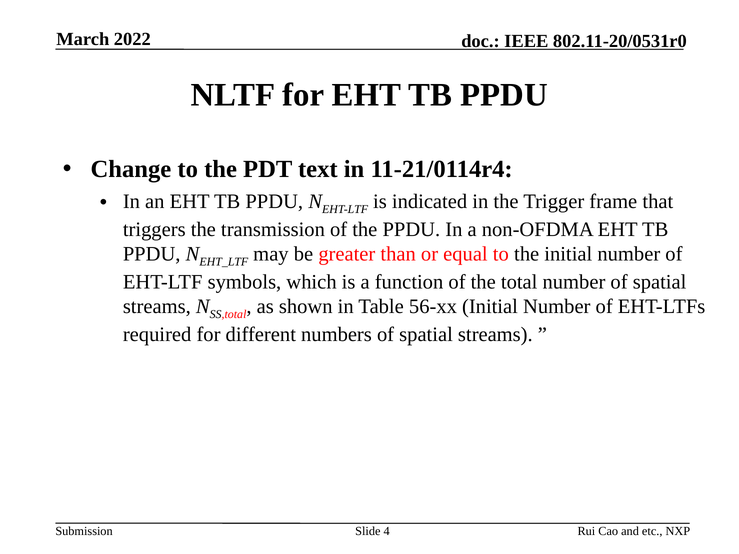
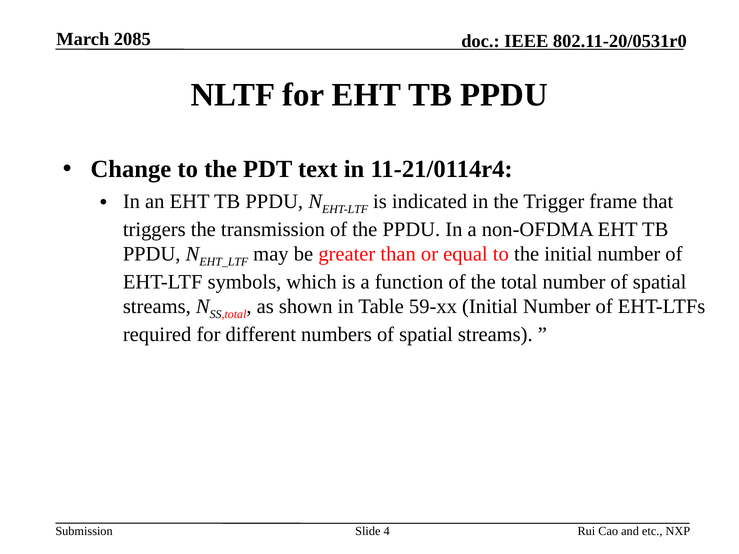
2022: 2022 -> 2085 (132, 39)
56-xx: 56-xx -> 59-xx (433, 307)
